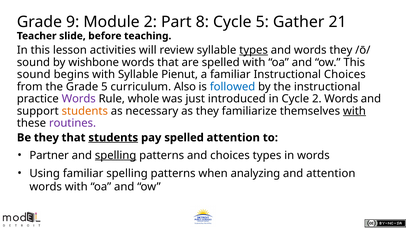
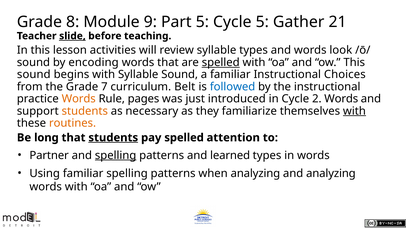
9: 9 -> 8 (73, 22)
Module 2: 2 -> 9 (150, 22)
Part 8: 8 -> 5 (202, 22)
slide underline: none -> present (72, 36)
types underline: present -> none (254, 50)
words they: they -> look (341, 50)
wishbone: wishbone -> encoding (94, 62)
spelled underline: none -> present (221, 62)
Syllable Pienut: Pienut -> Sound (180, 75)
Grade 5: 5 -> 7 (104, 87)
Also: Also -> Belt (185, 87)
Words colour: purple -> orange (79, 99)
whole: whole -> pages (143, 99)
routines colour: purple -> orange (73, 123)
Be they: they -> long (46, 138)
and choices: choices -> learned (230, 156)
and attention: attention -> analyzing (331, 174)
